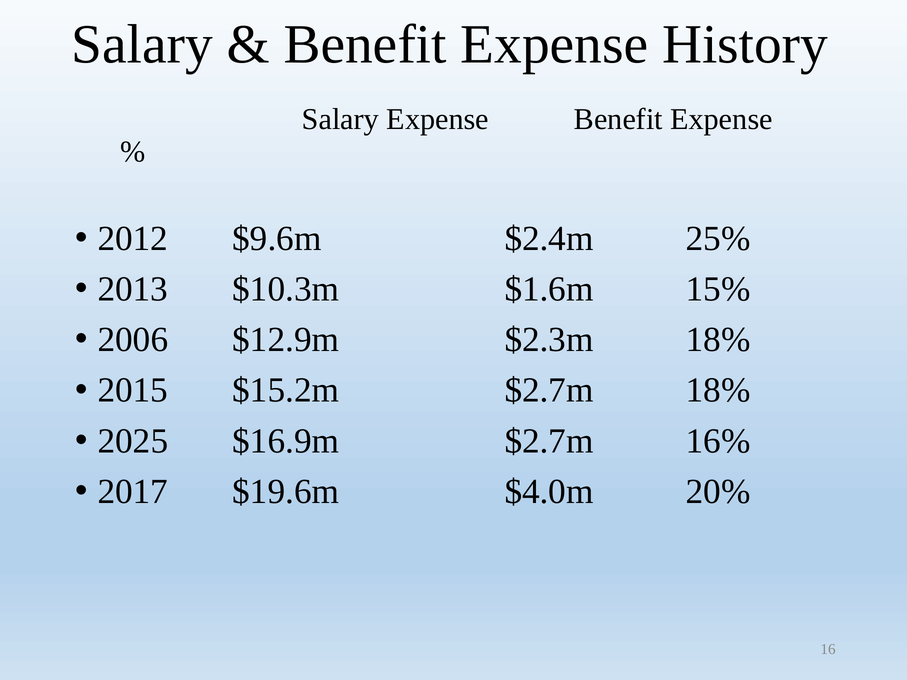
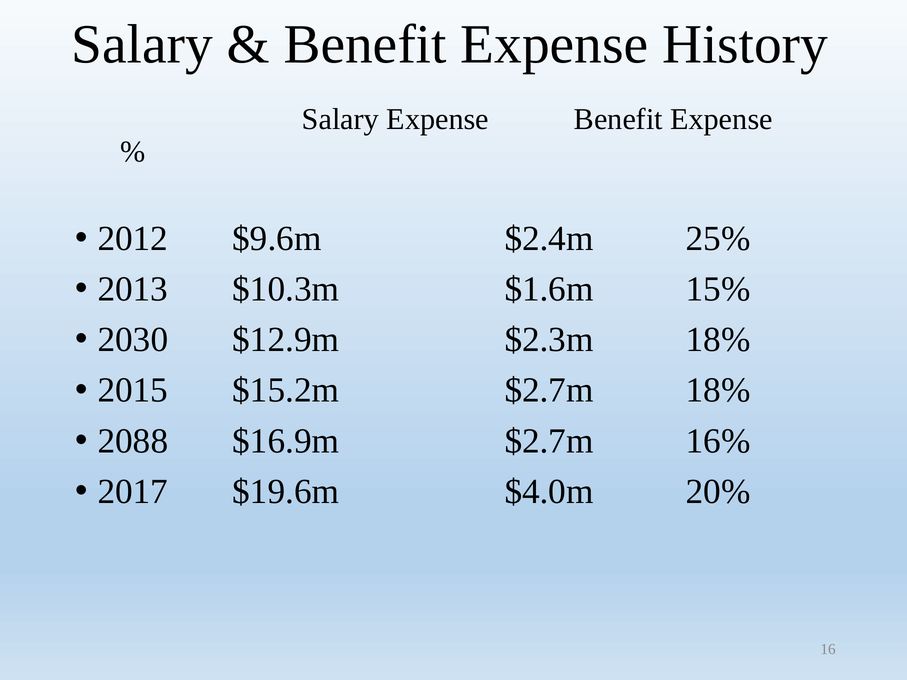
2006: 2006 -> 2030 (133, 340)
2025: 2025 -> 2088 (133, 441)
